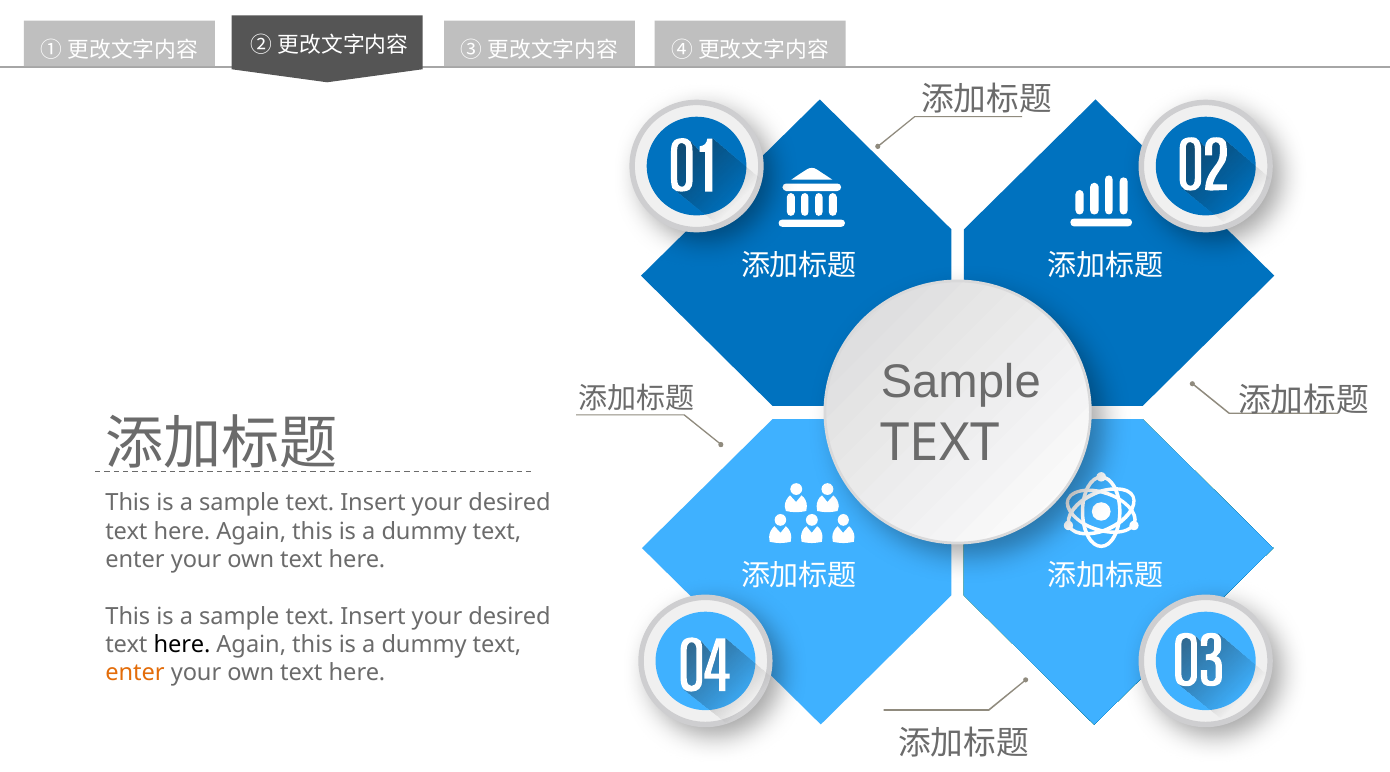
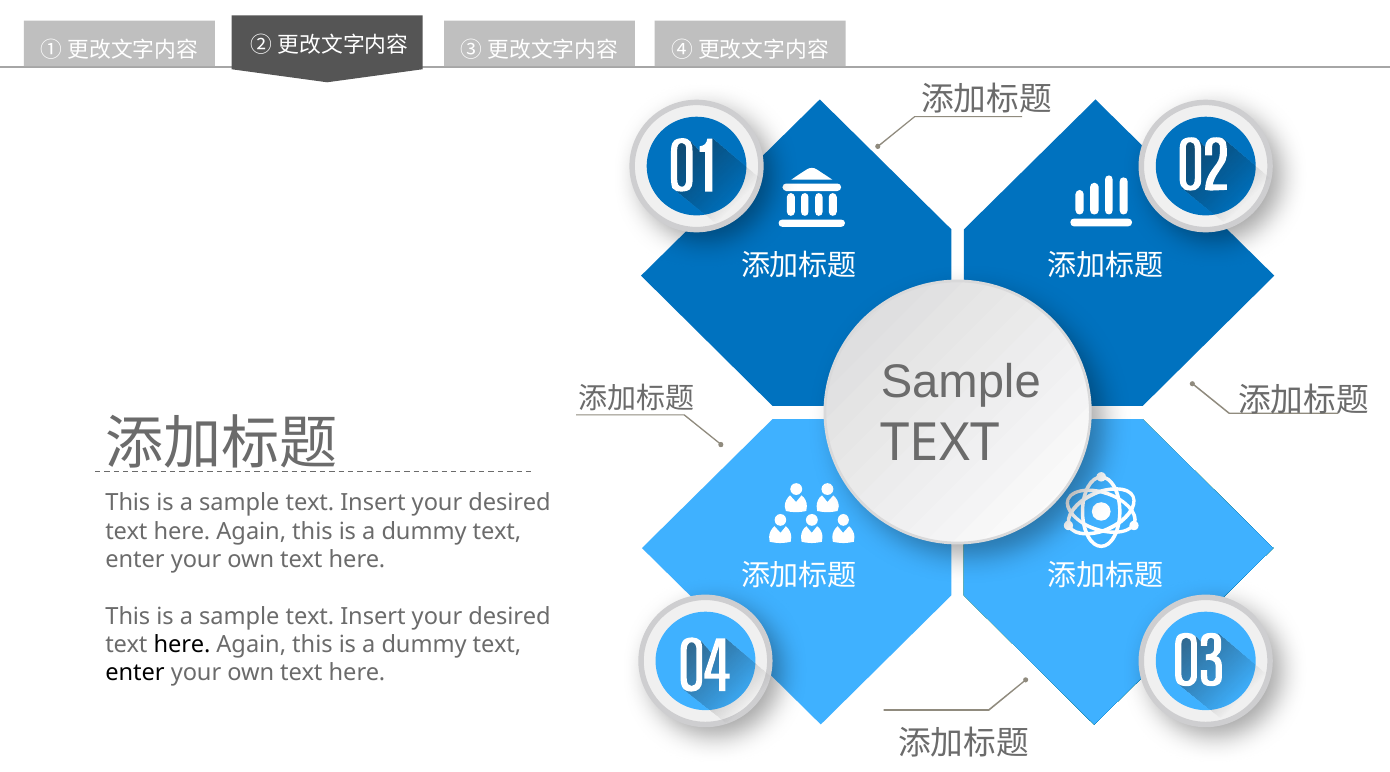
enter colour: orange -> black (135, 673)
